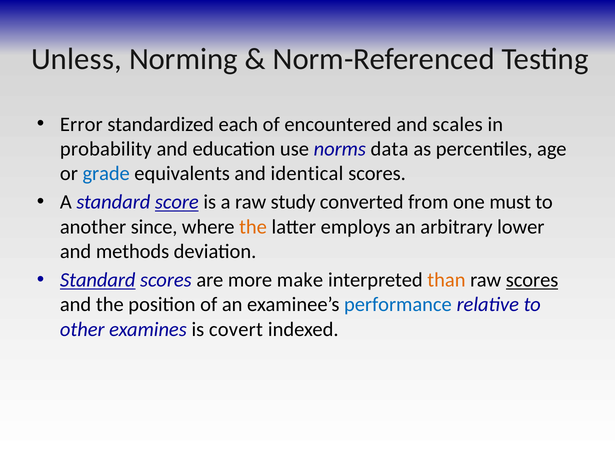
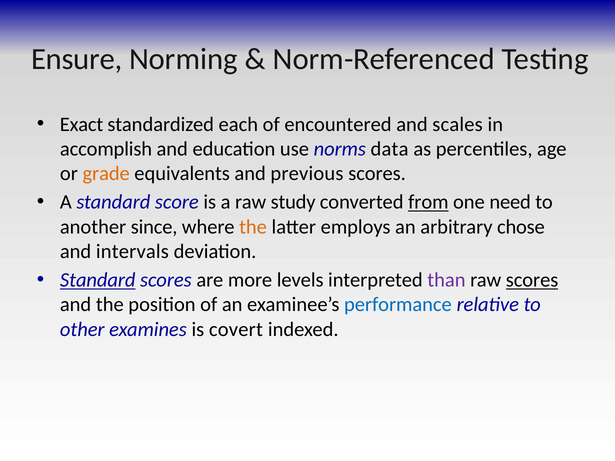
Unless: Unless -> Ensure (77, 59)
Error: Error -> Exact (82, 124)
probability: probability -> accomplish (106, 149)
grade colour: blue -> orange (106, 174)
identical: identical -> previous (307, 174)
score underline: present -> none (177, 202)
from underline: none -> present (428, 202)
must: must -> need (510, 202)
lower: lower -> chose (521, 227)
methods: methods -> intervals (132, 252)
make: make -> levels (300, 280)
than colour: orange -> purple (446, 280)
